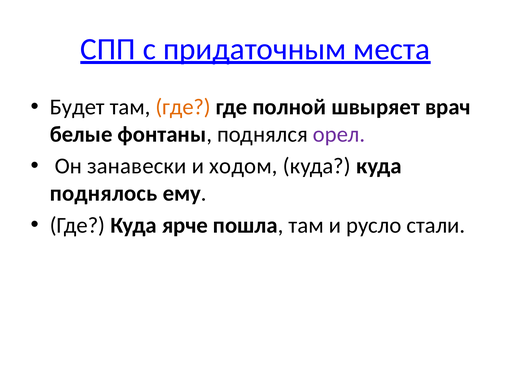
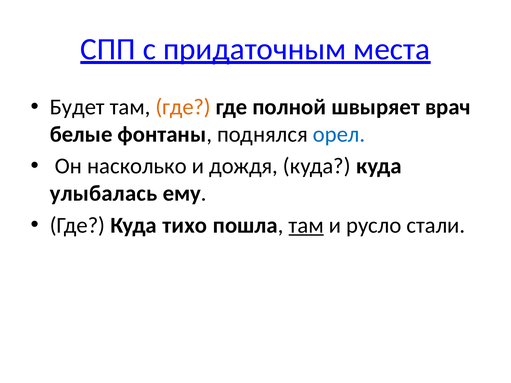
орел colour: purple -> blue (339, 134)
занавески: занавески -> насколько (137, 166)
ходом: ходом -> дождя (244, 166)
поднялось: поднялось -> улыбалась (104, 194)
ярче: ярче -> тихо (185, 225)
там underline: none -> present (306, 225)
